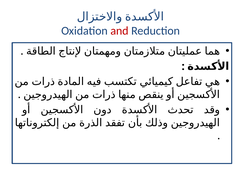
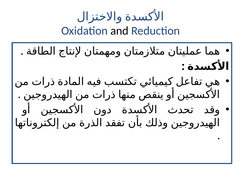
and colour: red -> black (120, 31)
